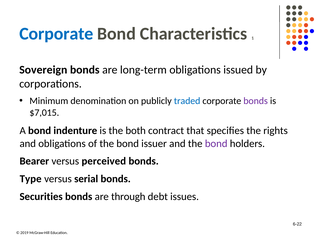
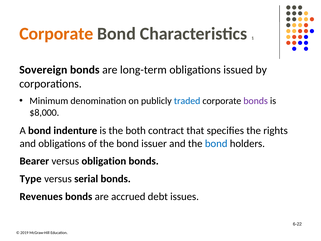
Corporate colour: blue -> orange (56, 34)
$7,015: $7,015 -> $8,000 (44, 113)
bond colour: purple -> blue (216, 143)
perceived: perceived -> obligation (104, 161)
Securities: Securities -> Revenues (41, 196)
through: through -> accrued (128, 196)
